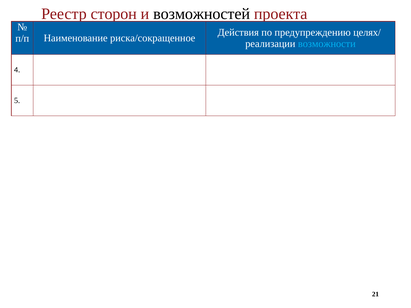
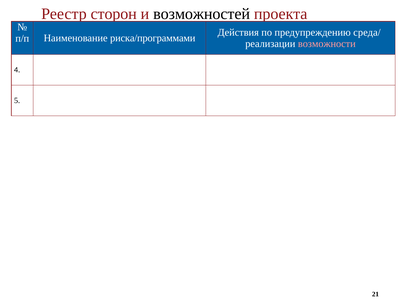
целях/: целях/ -> среда/ (367, 32)
риска/сокращенное: риска/сокращенное -> риска/программами (153, 38)
возможности colour: light blue -> pink (327, 44)
